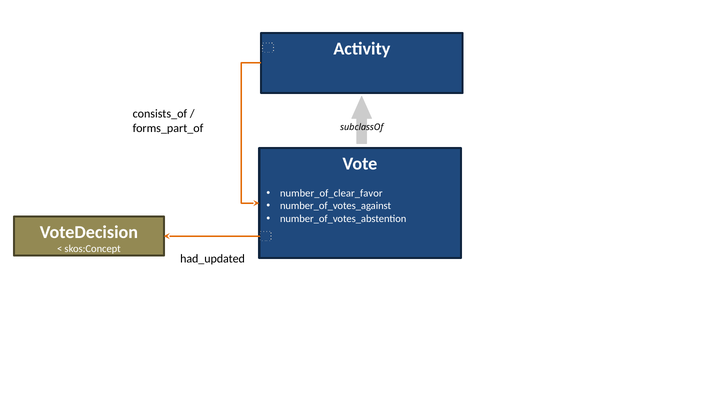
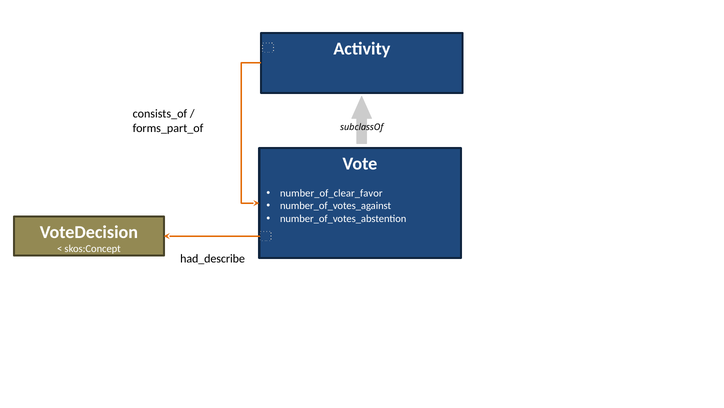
had_updated: had_updated -> had_describe (213, 258)
